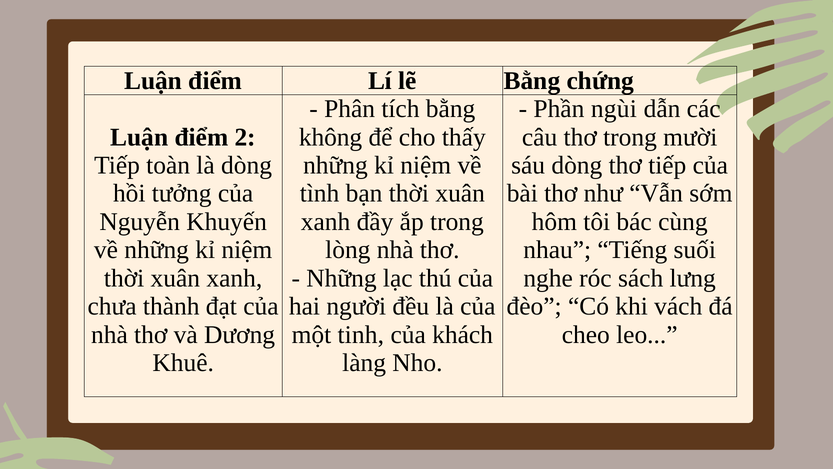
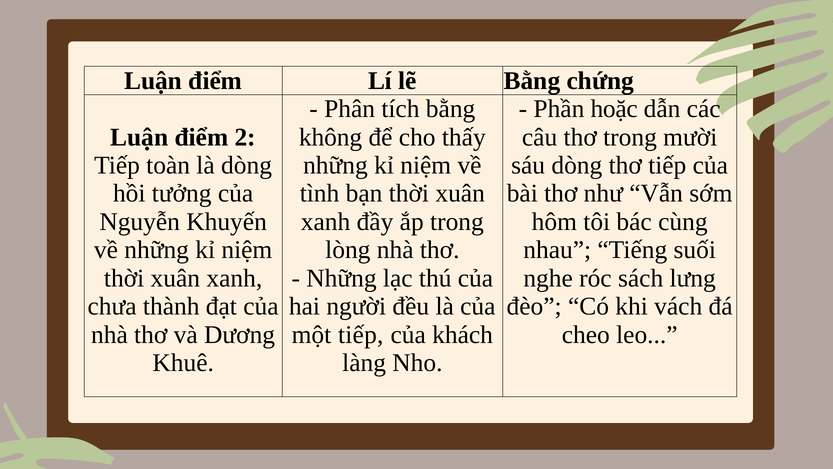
ngùi: ngùi -> hoặc (614, 109)
một tinh: tinh -> tiếp (361, 334)
